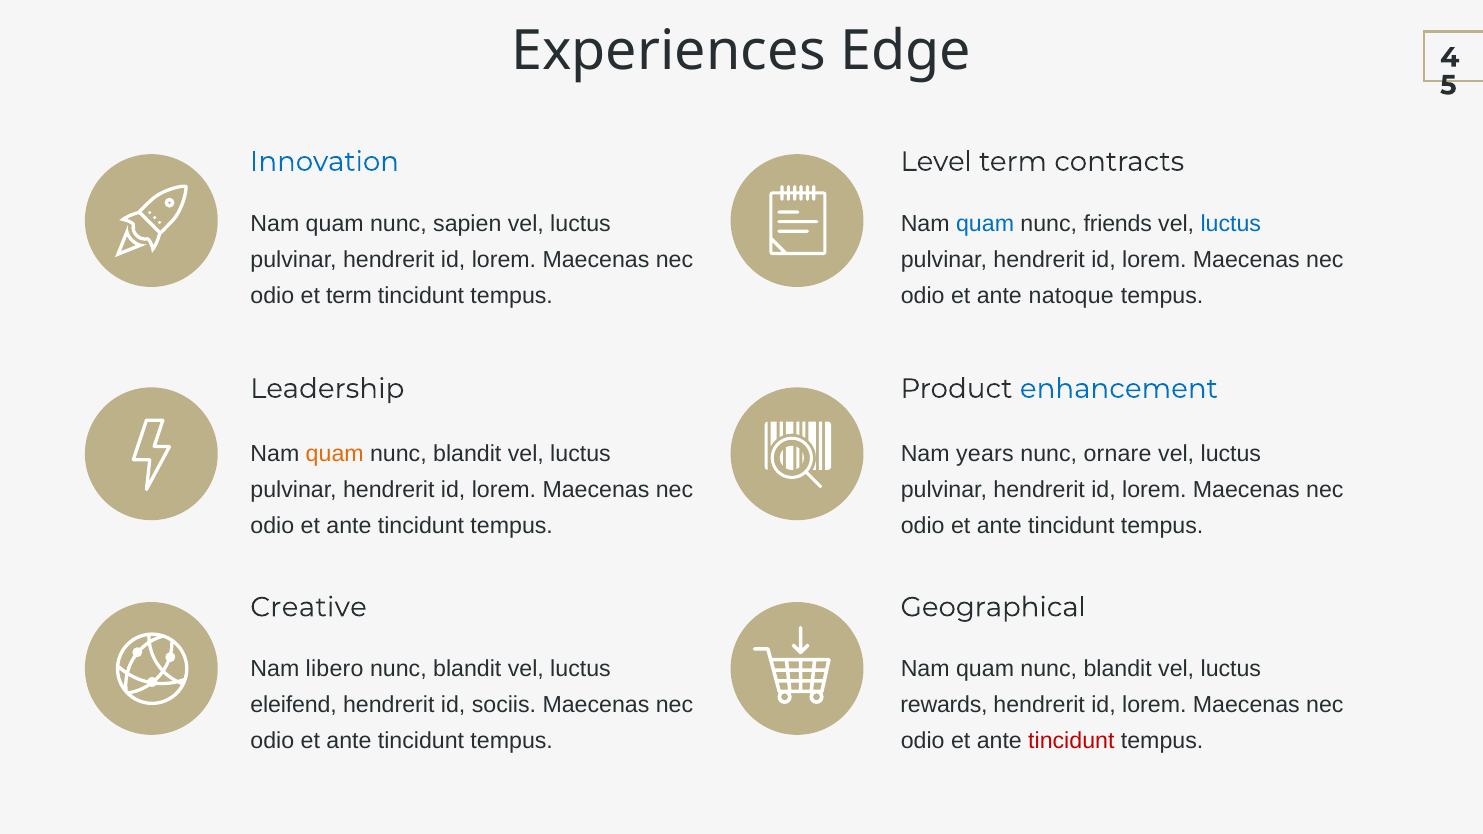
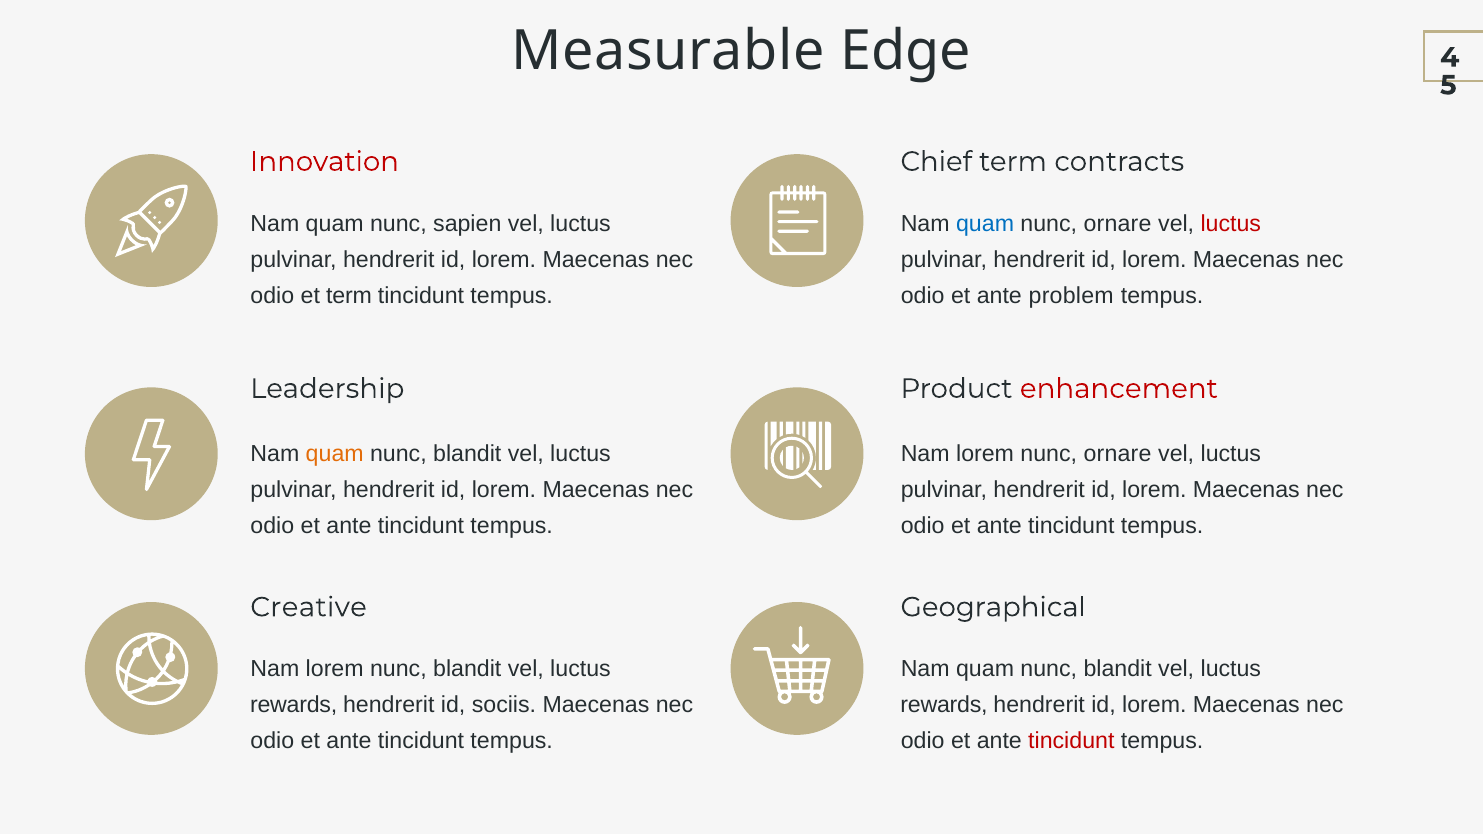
Experiences: Experiences -> Measurable (668, 51)
Innovation colour: blue -> red (325, 162)
Level: Level -> Chief (936, 162)
friends: friends -> ornare (1118, 224)
luctus colour: blue -> red (1231, 224)
natoque: natoque -> problem (1071, 296)
enhancement colour: blue -> red (1119, 389)
years: years -> lorem (985, 454)
libero: libero -> lorem (335, 669)
eleifend: eleifend -> rewards (294, 705)
